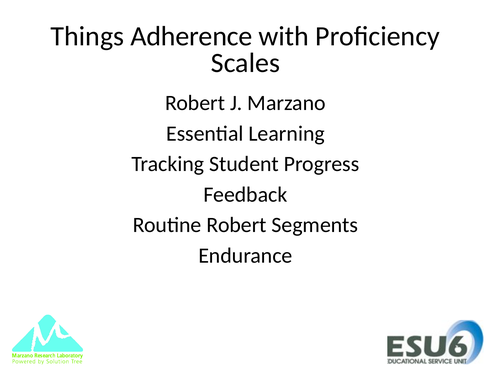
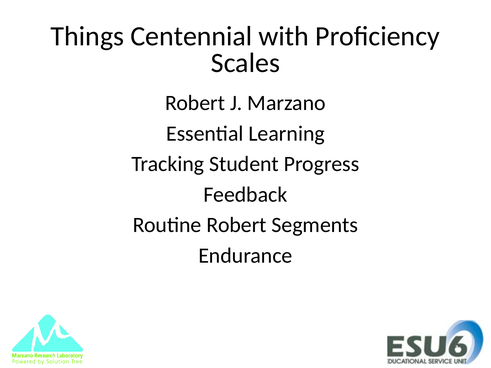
Adherence: Adherence -> Centennial (191, 36)
